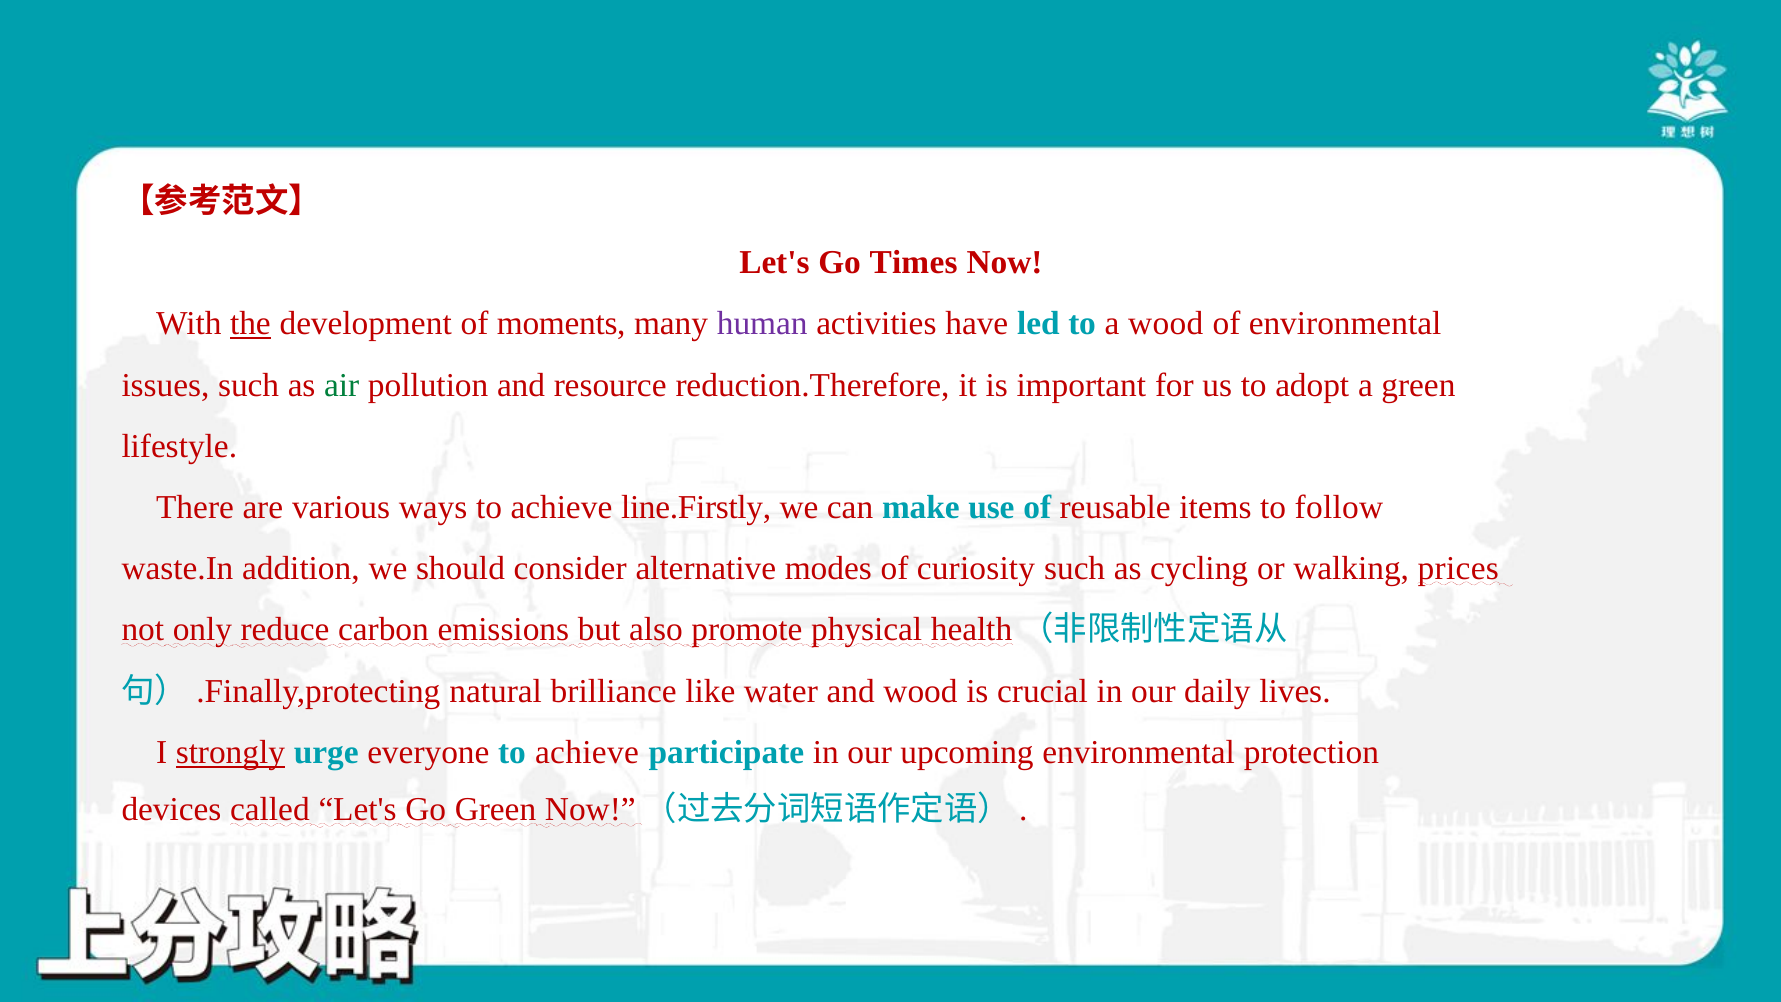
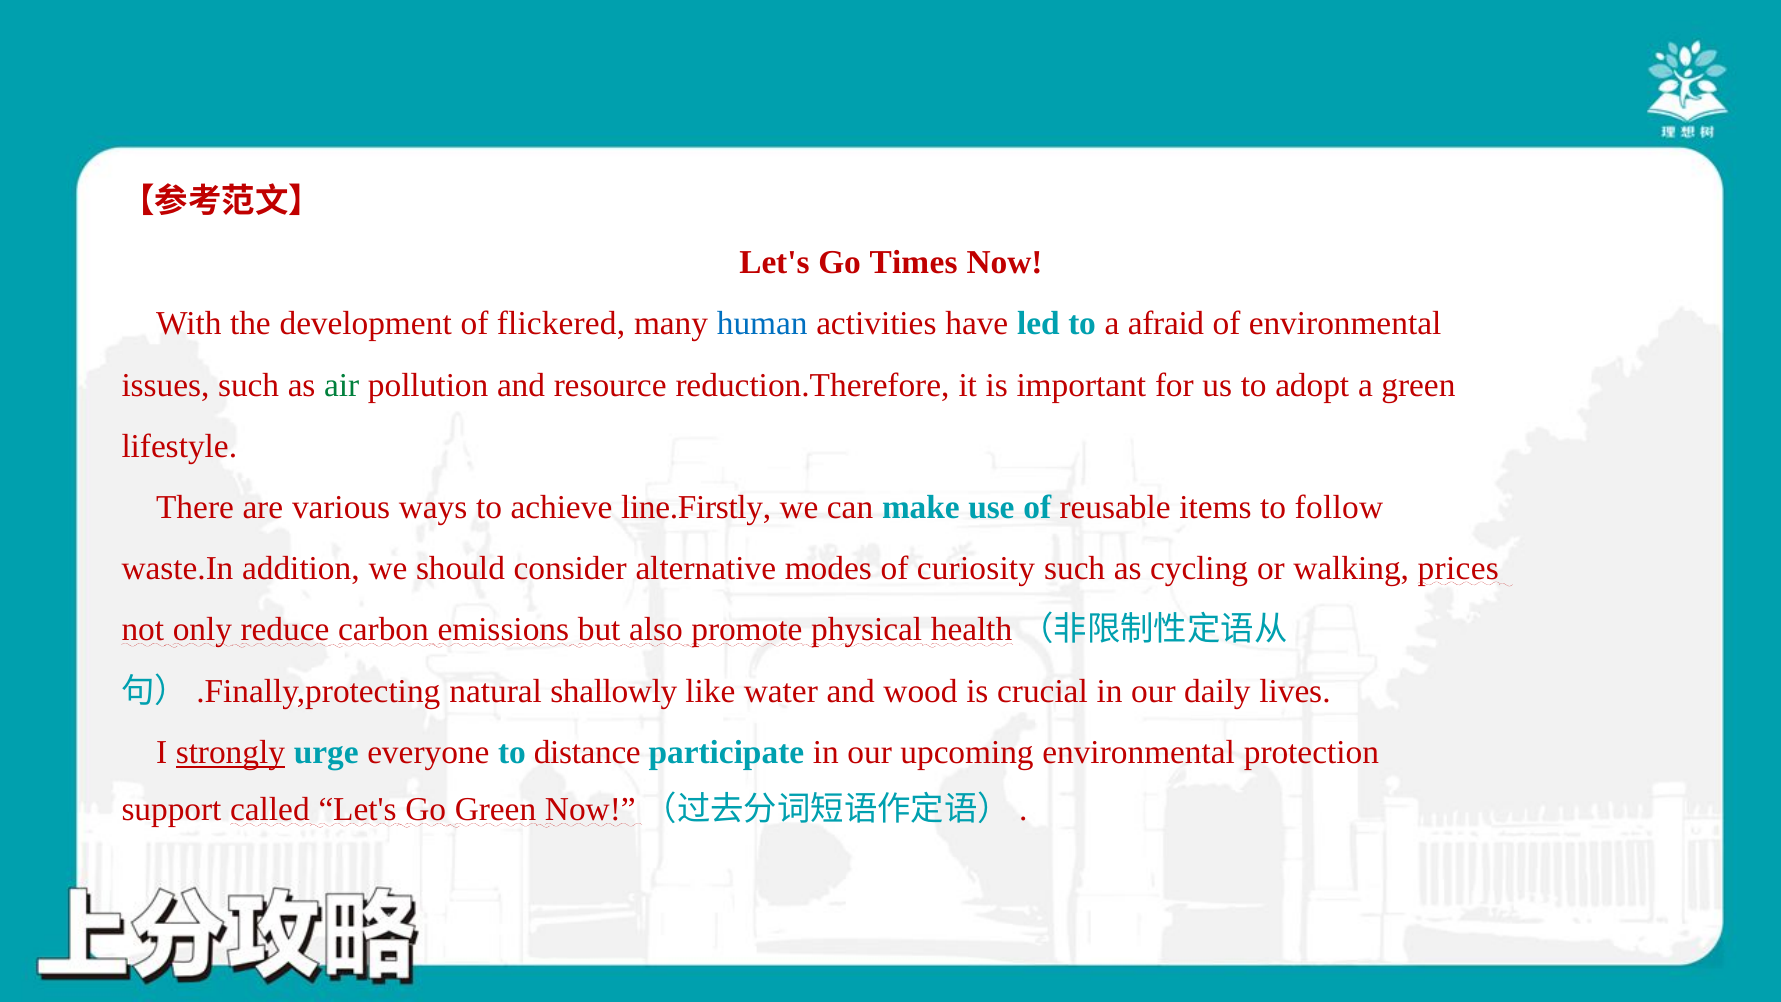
the underline: present -> none (250, 324)
moments: moments -> flickered (561, 324)
human colour: purple -> blue (762, 324)
a wood: wood -> afraid (1166, 324)
brilliance: brilliance -> shallowly (614, 691)
everyone to achieve: achieve -> distance (587, 752)
devices: devices -> support (171, 810)
